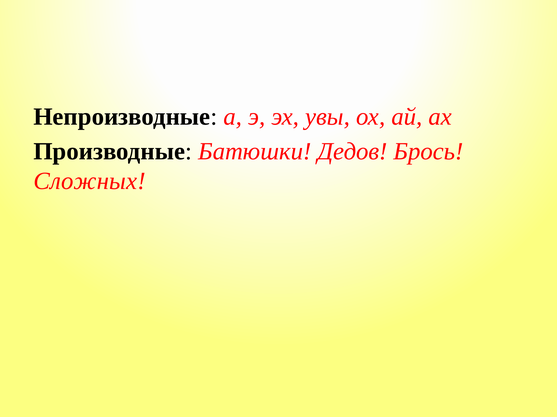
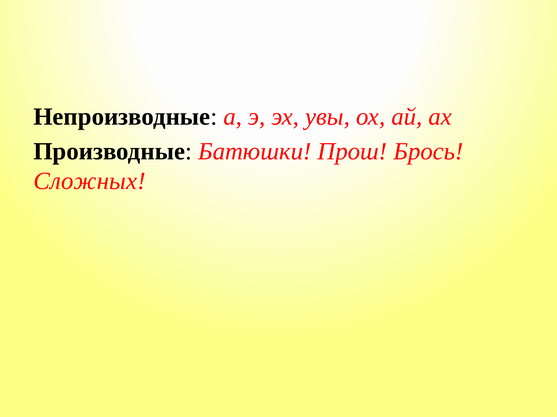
Дедов: Дедов -> Прош (352, 152)
